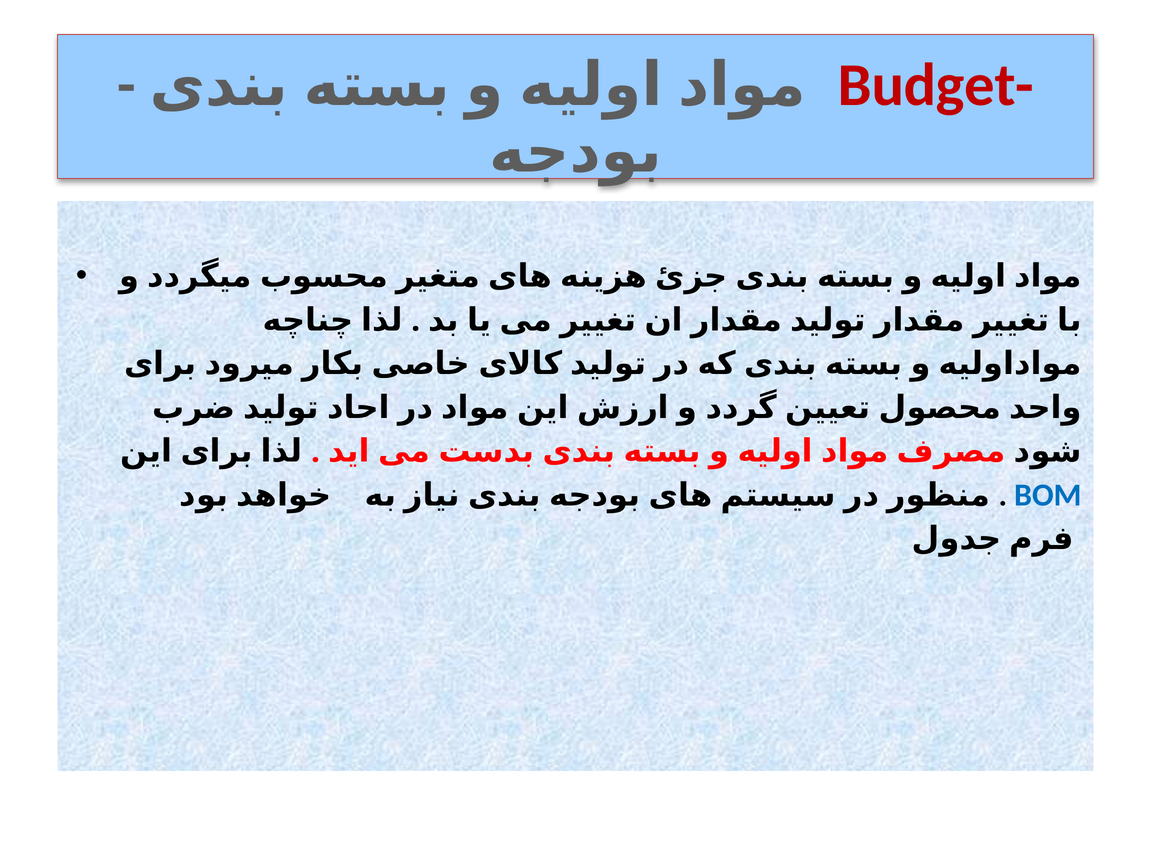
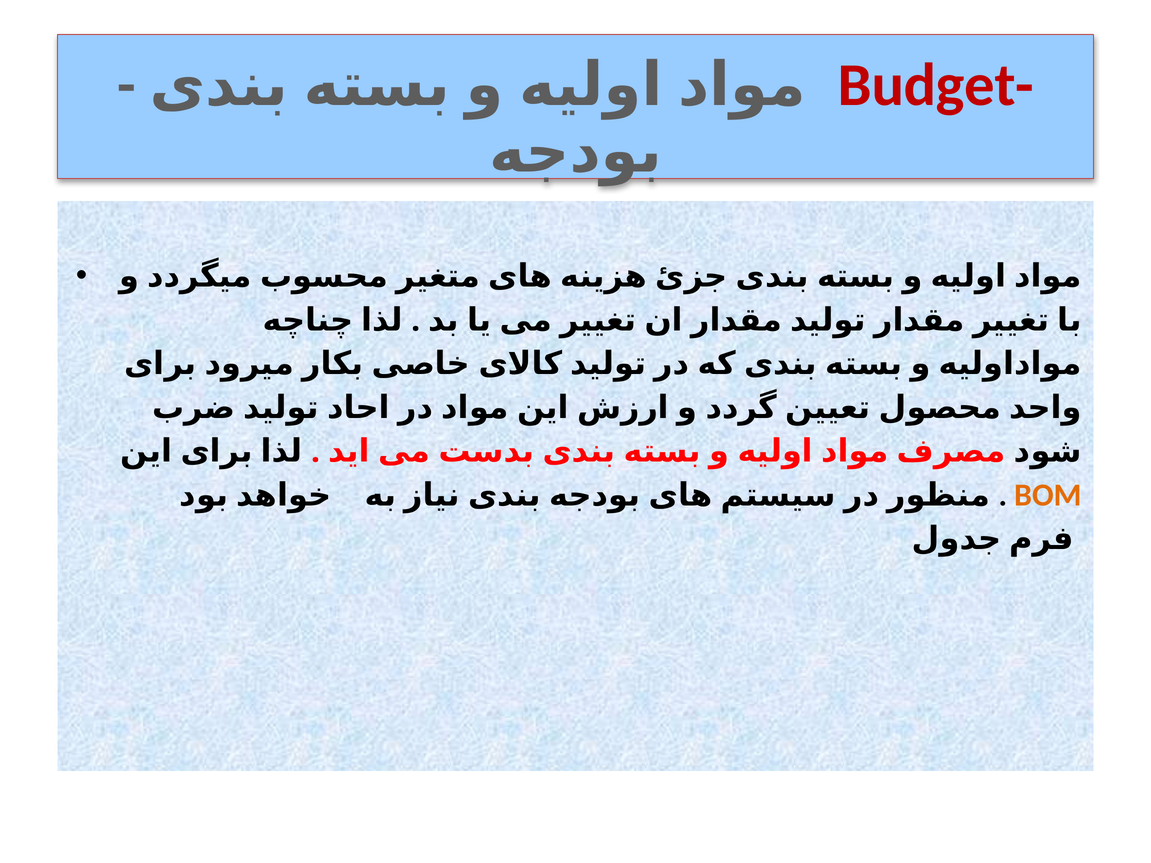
BOM colour: blue -> orange (1048, 495)
